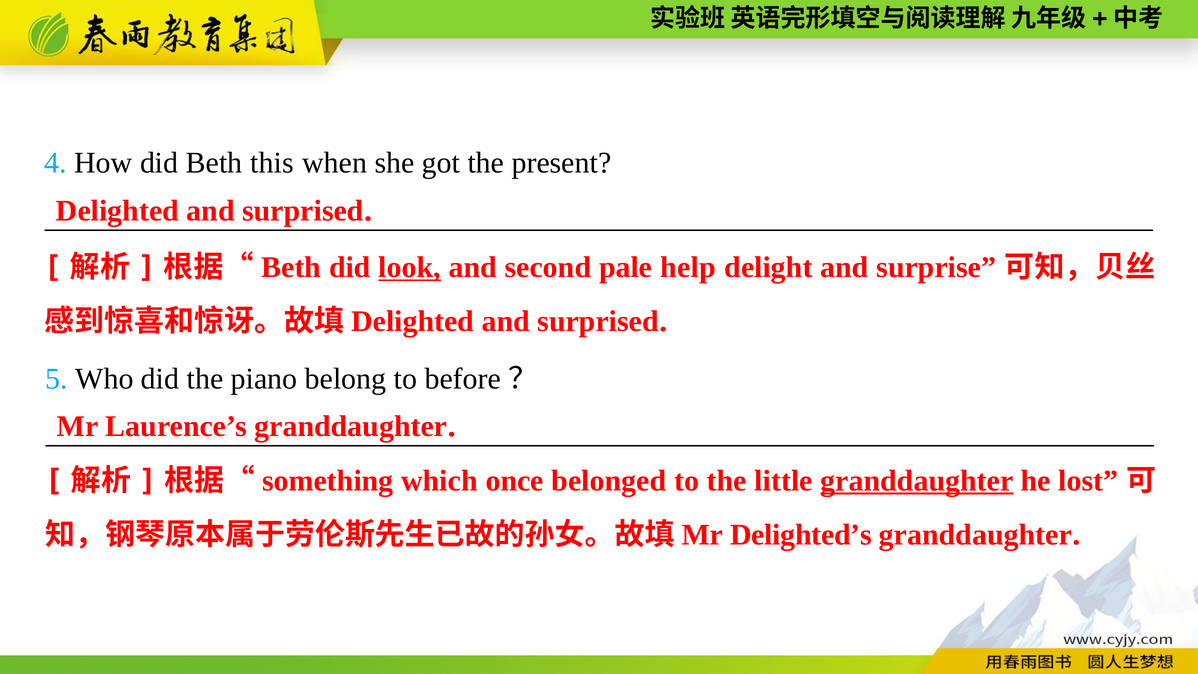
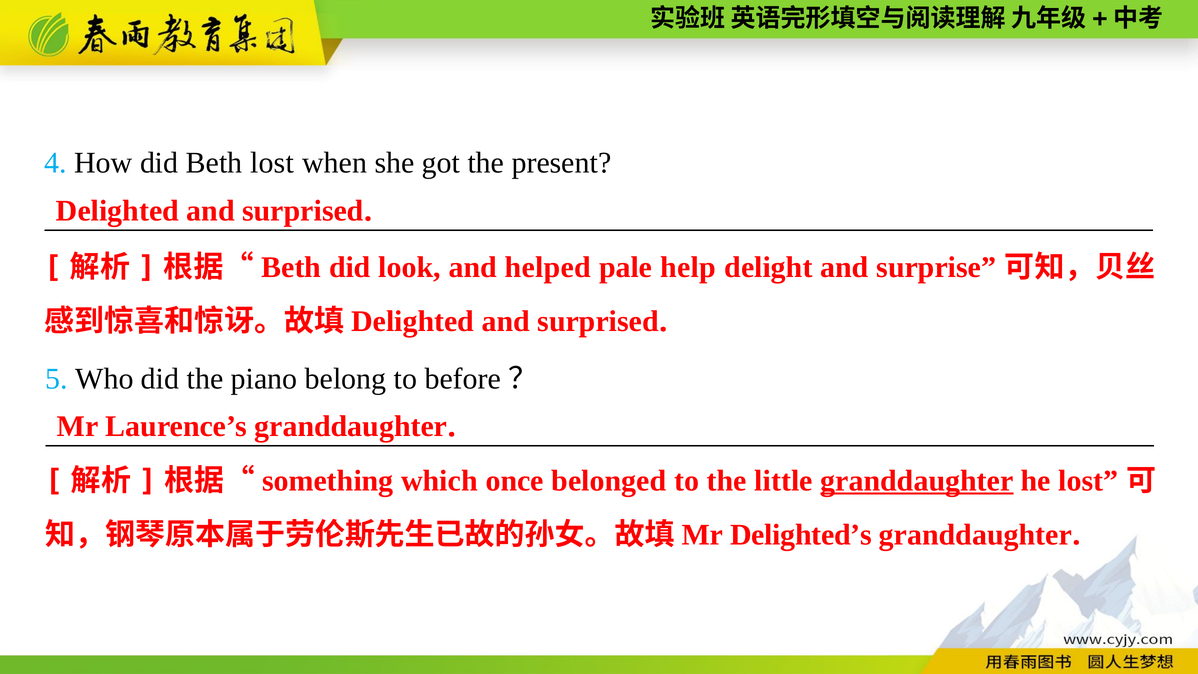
Beth this: this -> lost (272, 163)
look underline: present -> none (410, 267)
second: second -> helped (548, 267)
